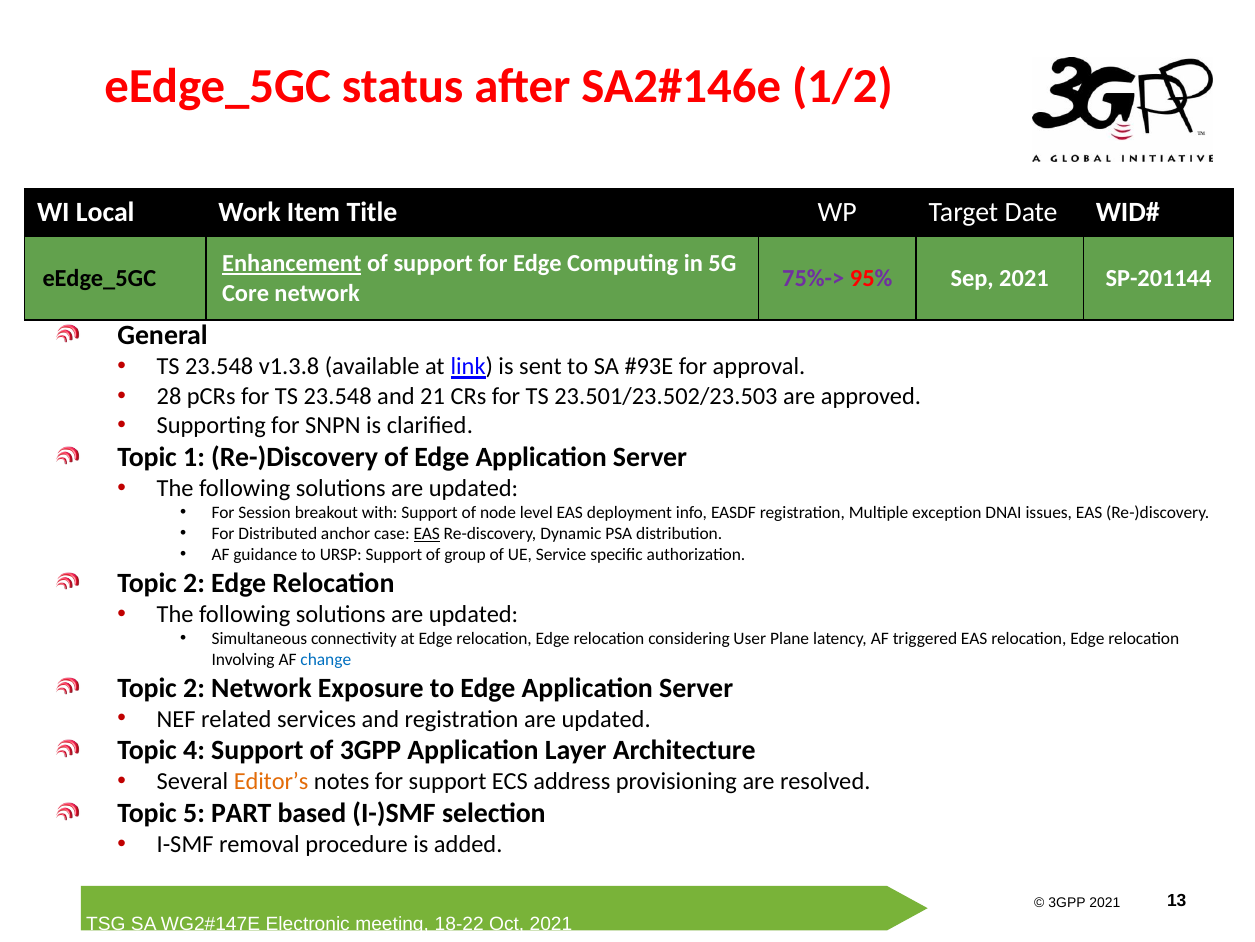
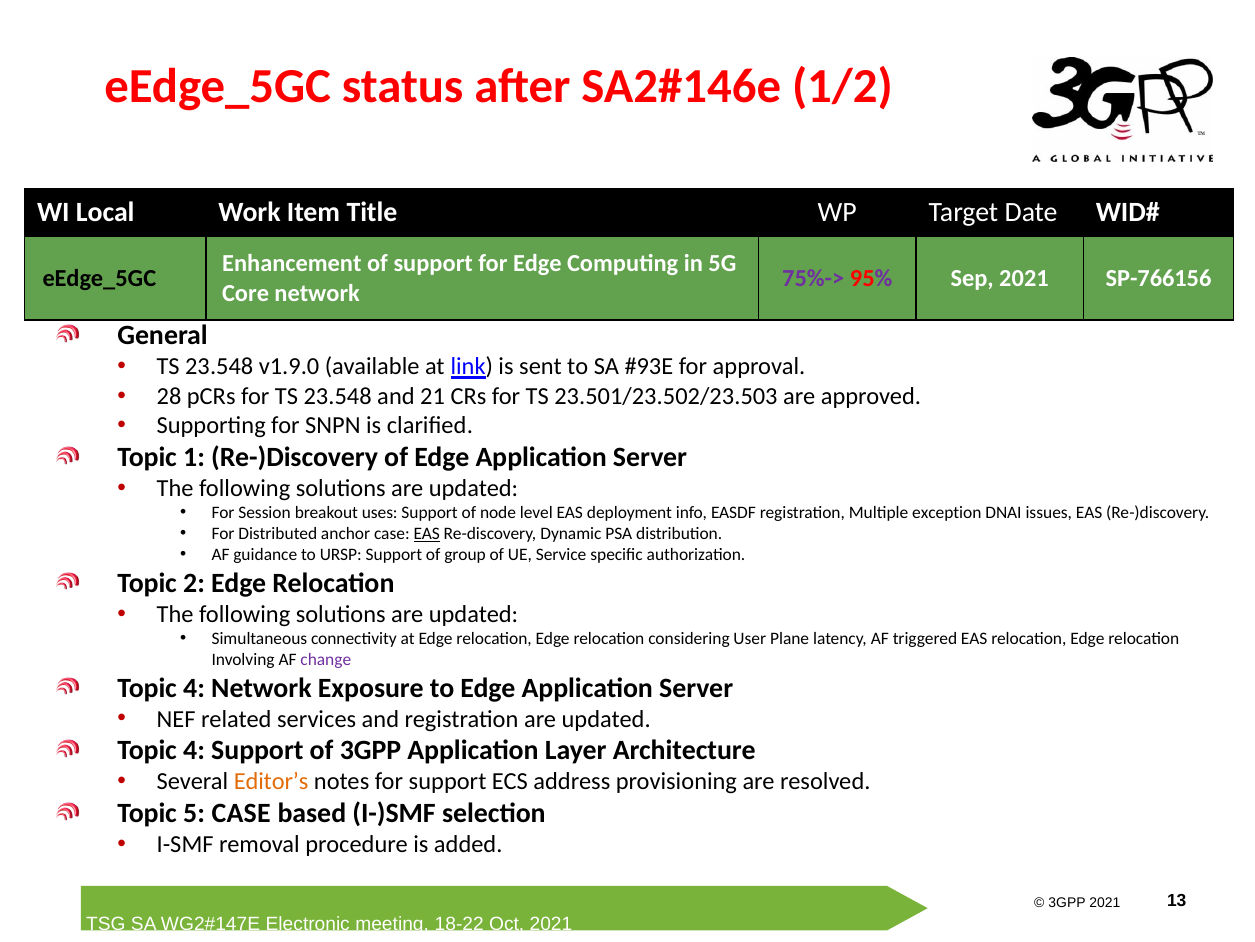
Enhancement underline: present -> none (292, 263)
SP-201144: SP-201144 -> SP-766156 (1158, 278)
v1.3.8: v1.3.8 -> v1.9.0 (289, 366)
with: with -> uses (380, 513)
change colour: blue -> purple (326, 659)
2: 2 -> 4 (194, 687)
5 PART: PART -> CASE (241, 813)
